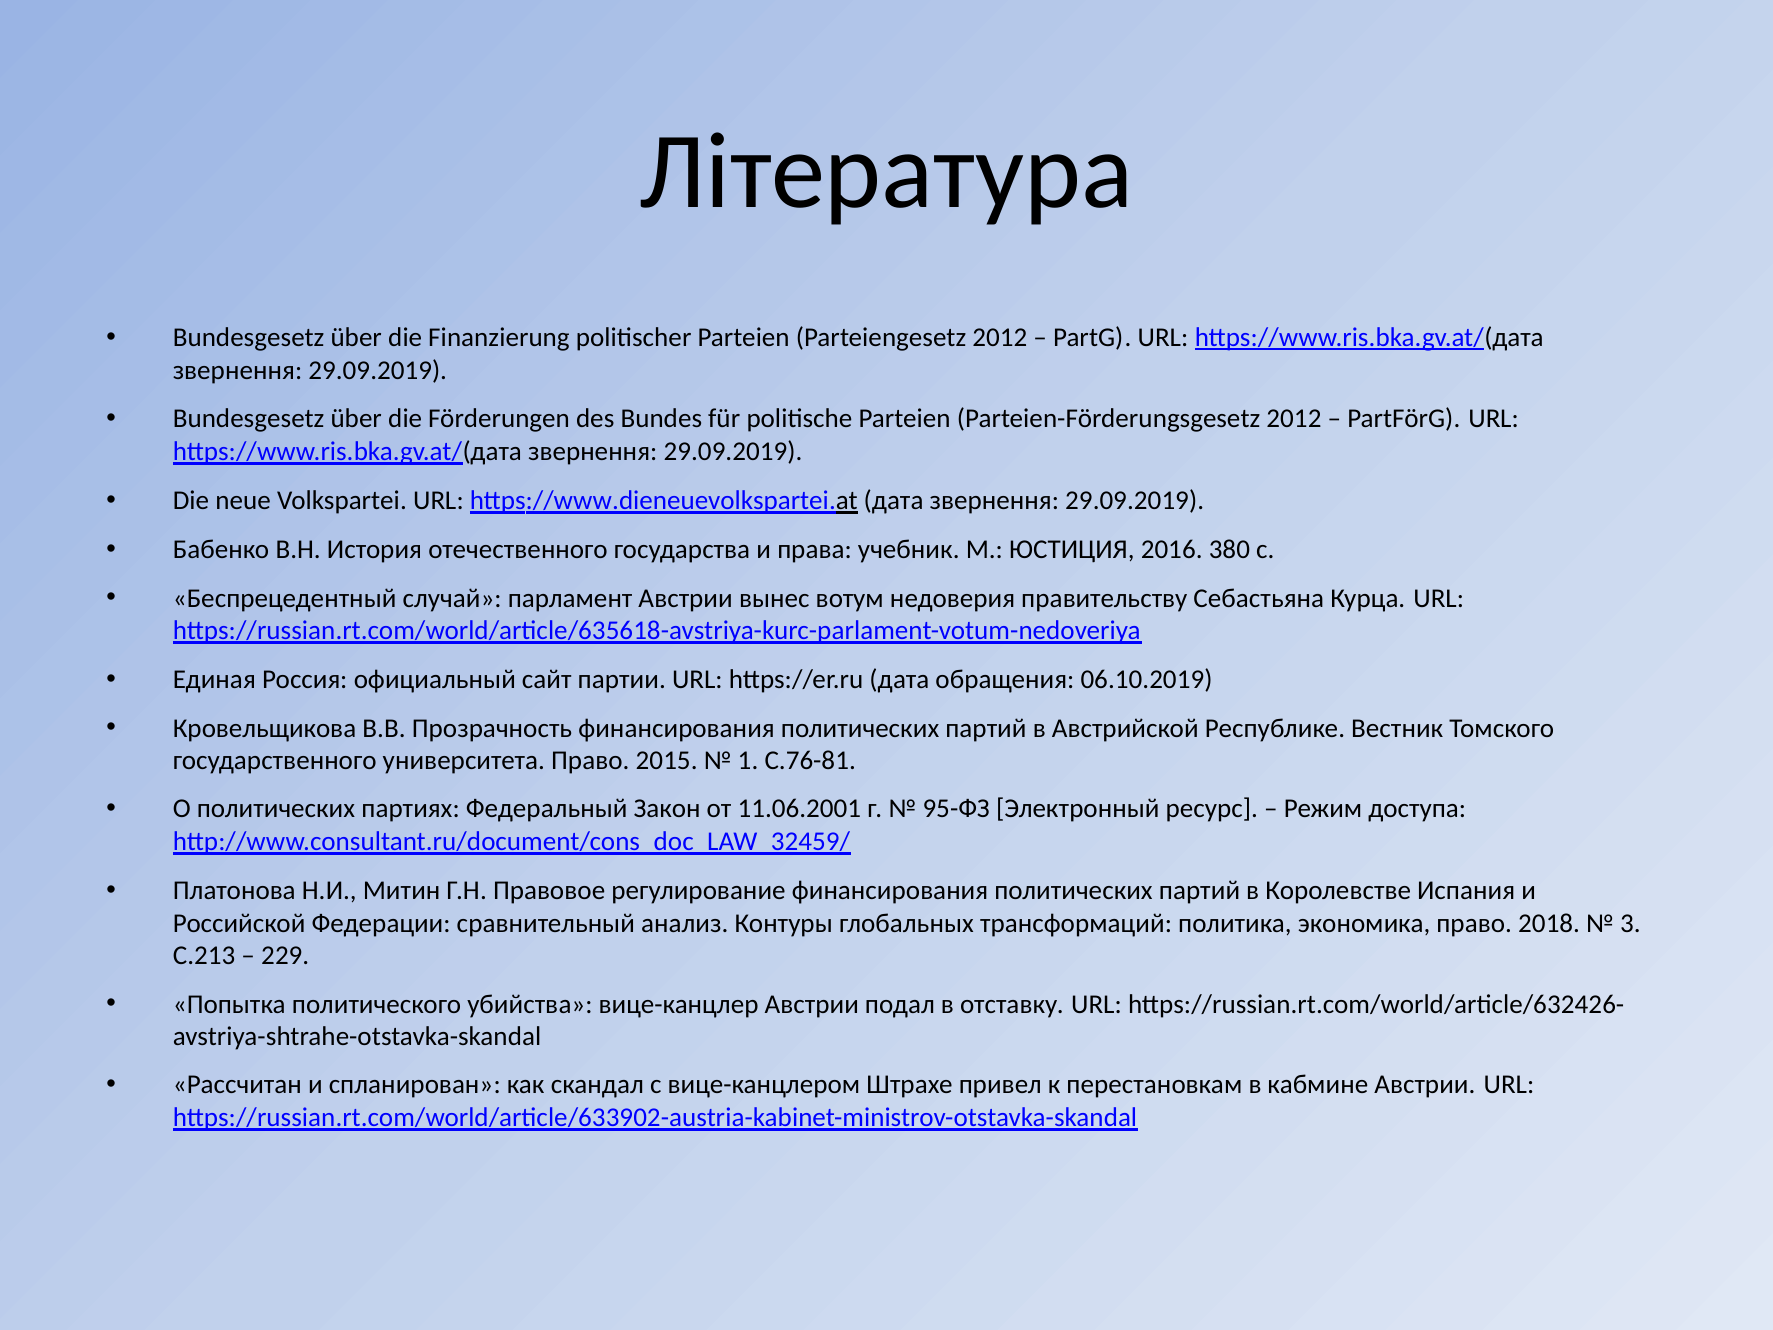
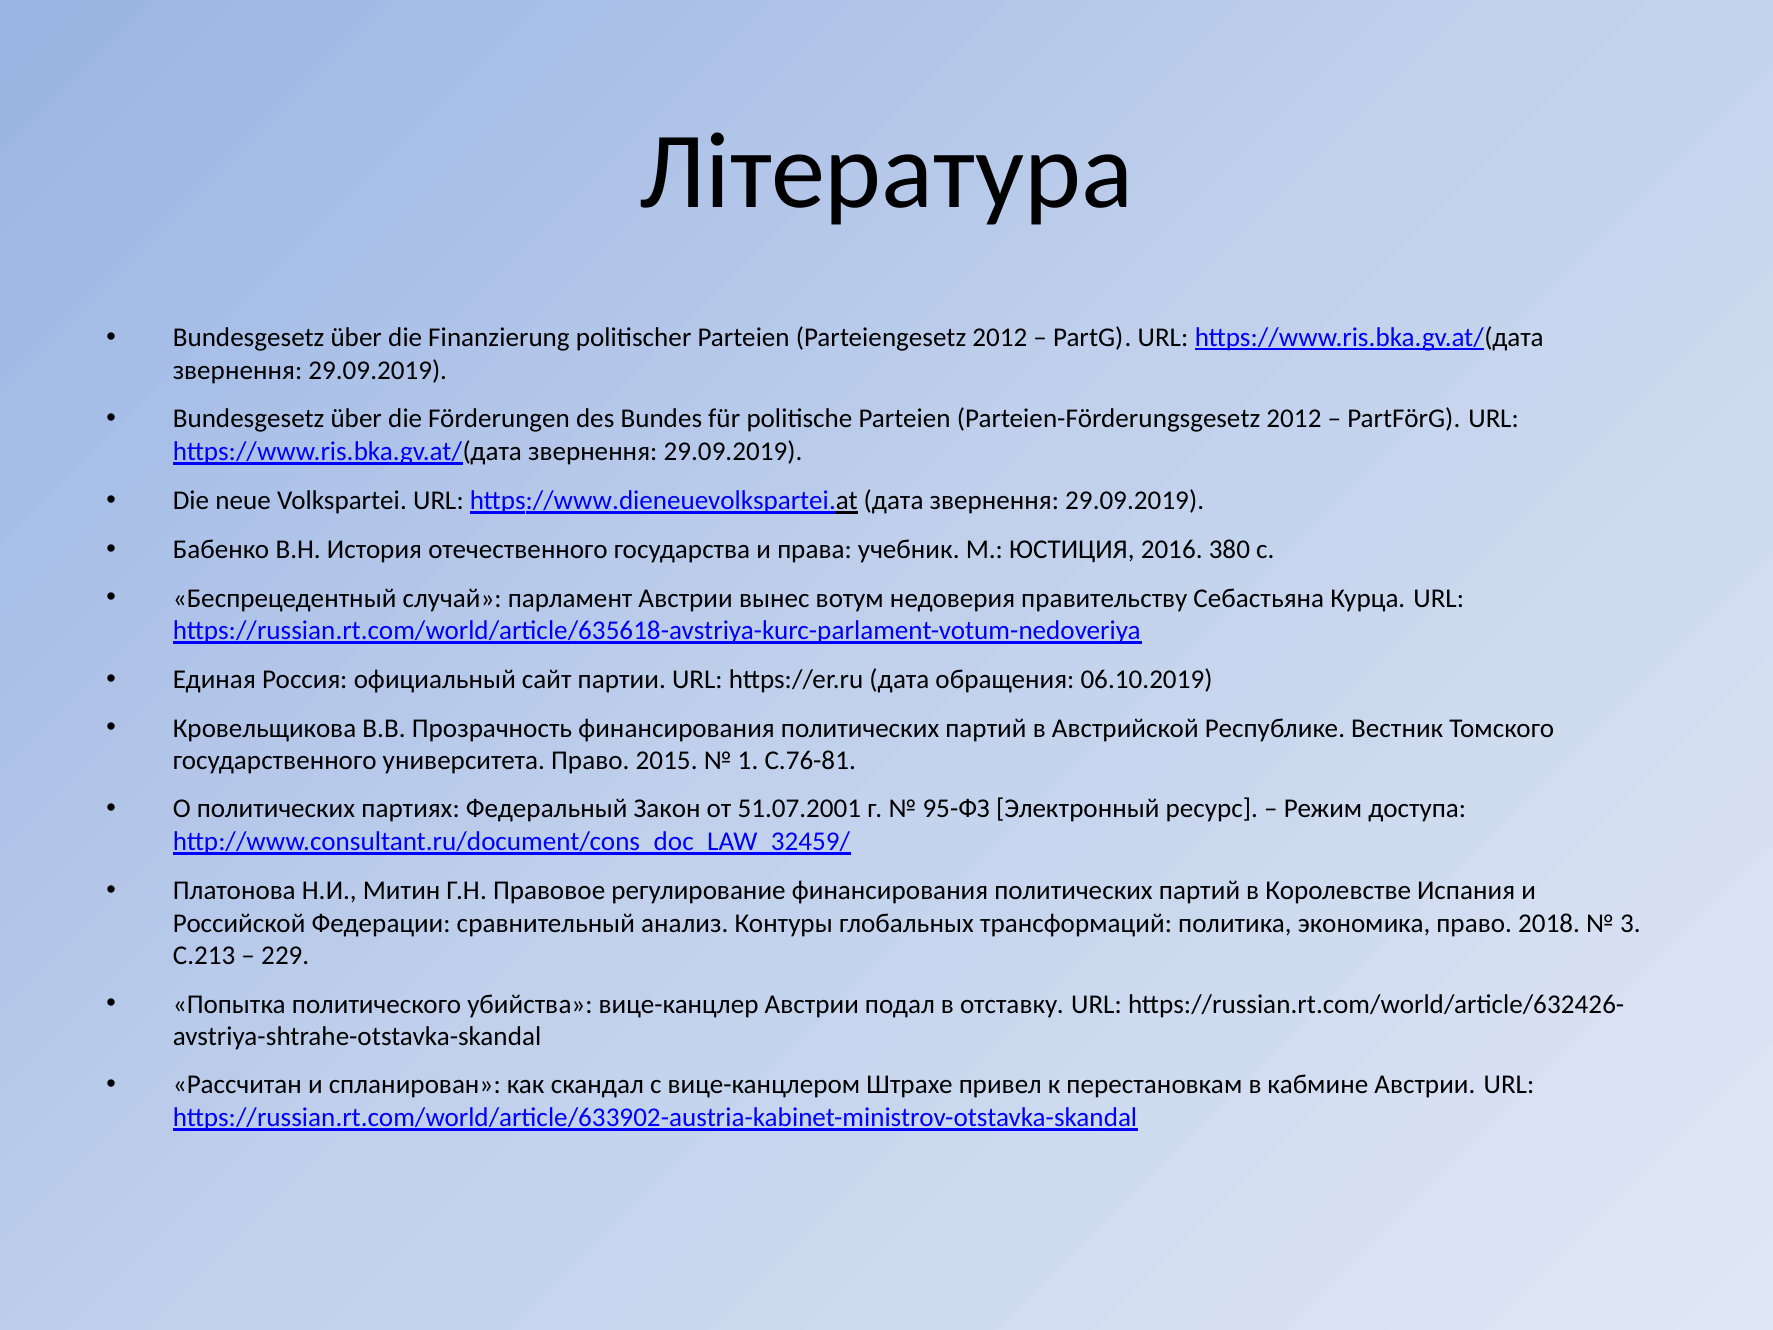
11.06.2001: 11.06.2001 -> 51.07.2001 (799, 809)
